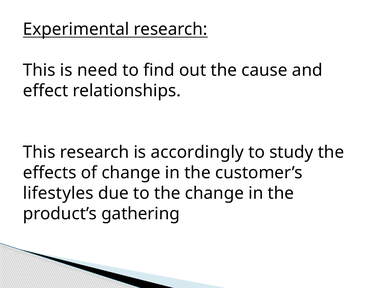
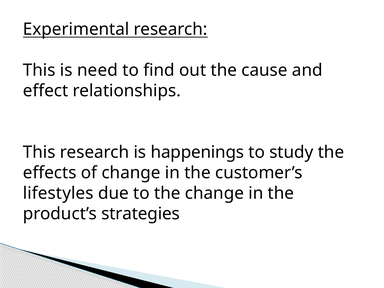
accordingly: accordingly -> happenings (197, 152)
gathering: gathering -> strategies (141, 214)
